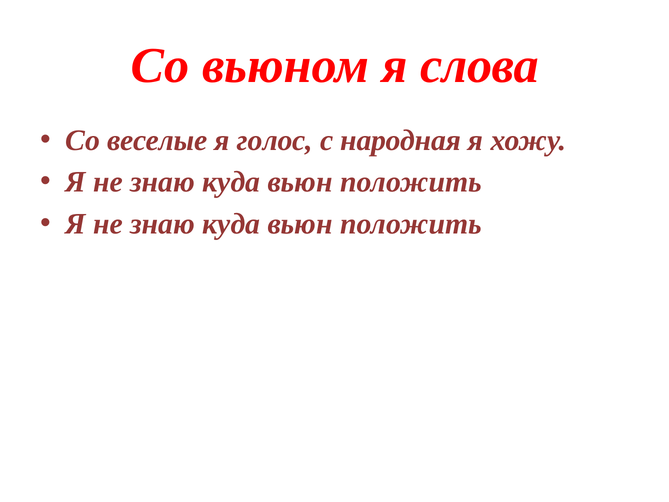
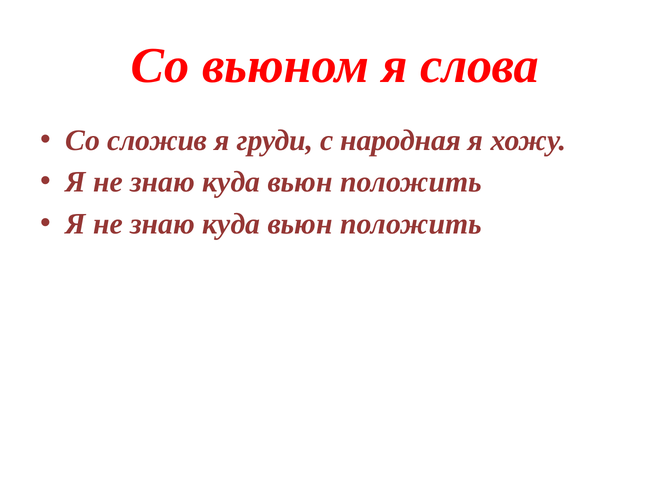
веселые: веселые -> сложив (157, 140)
голос: голос -> груди (275, 140)
